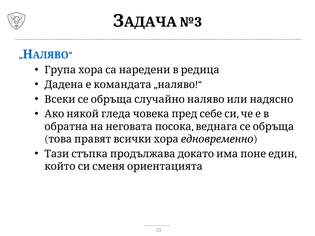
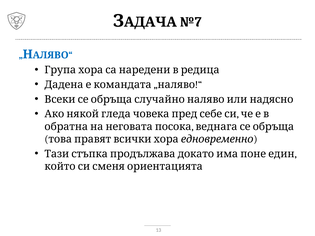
№3: №3 -> №7 (191, 22)
